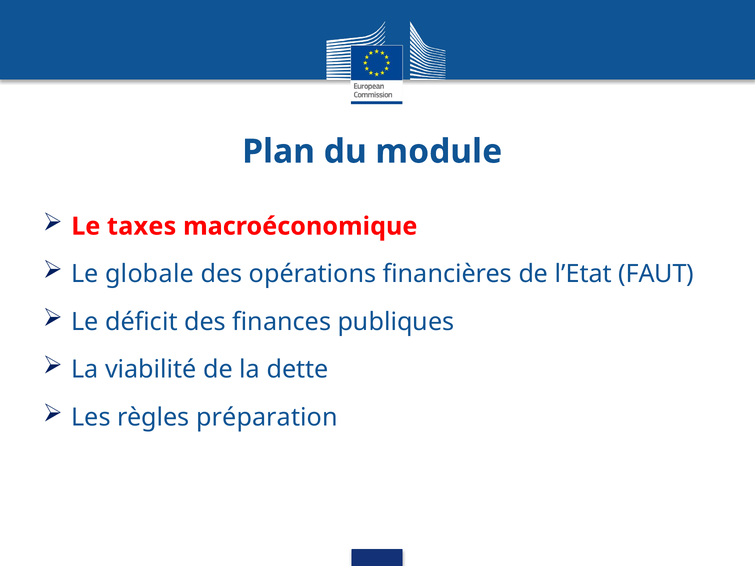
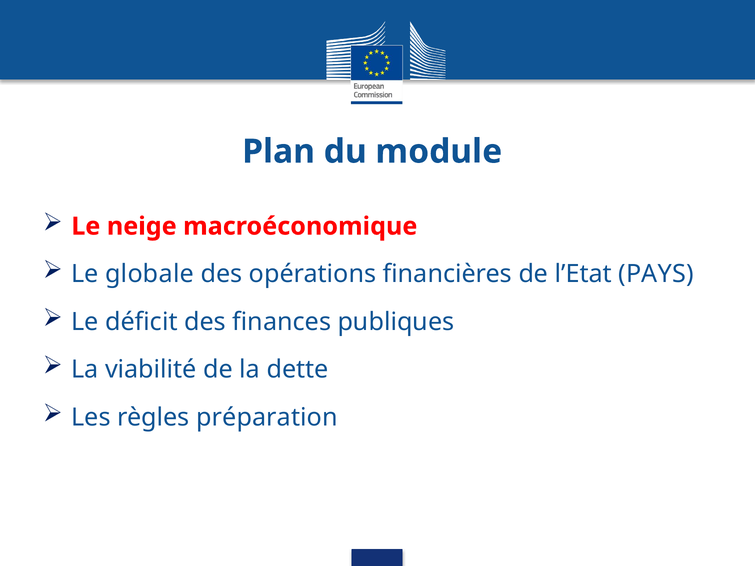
taxes: taxes -> neige (142, 226)
FAUT: FAUT -> PAYS (656, 274)
